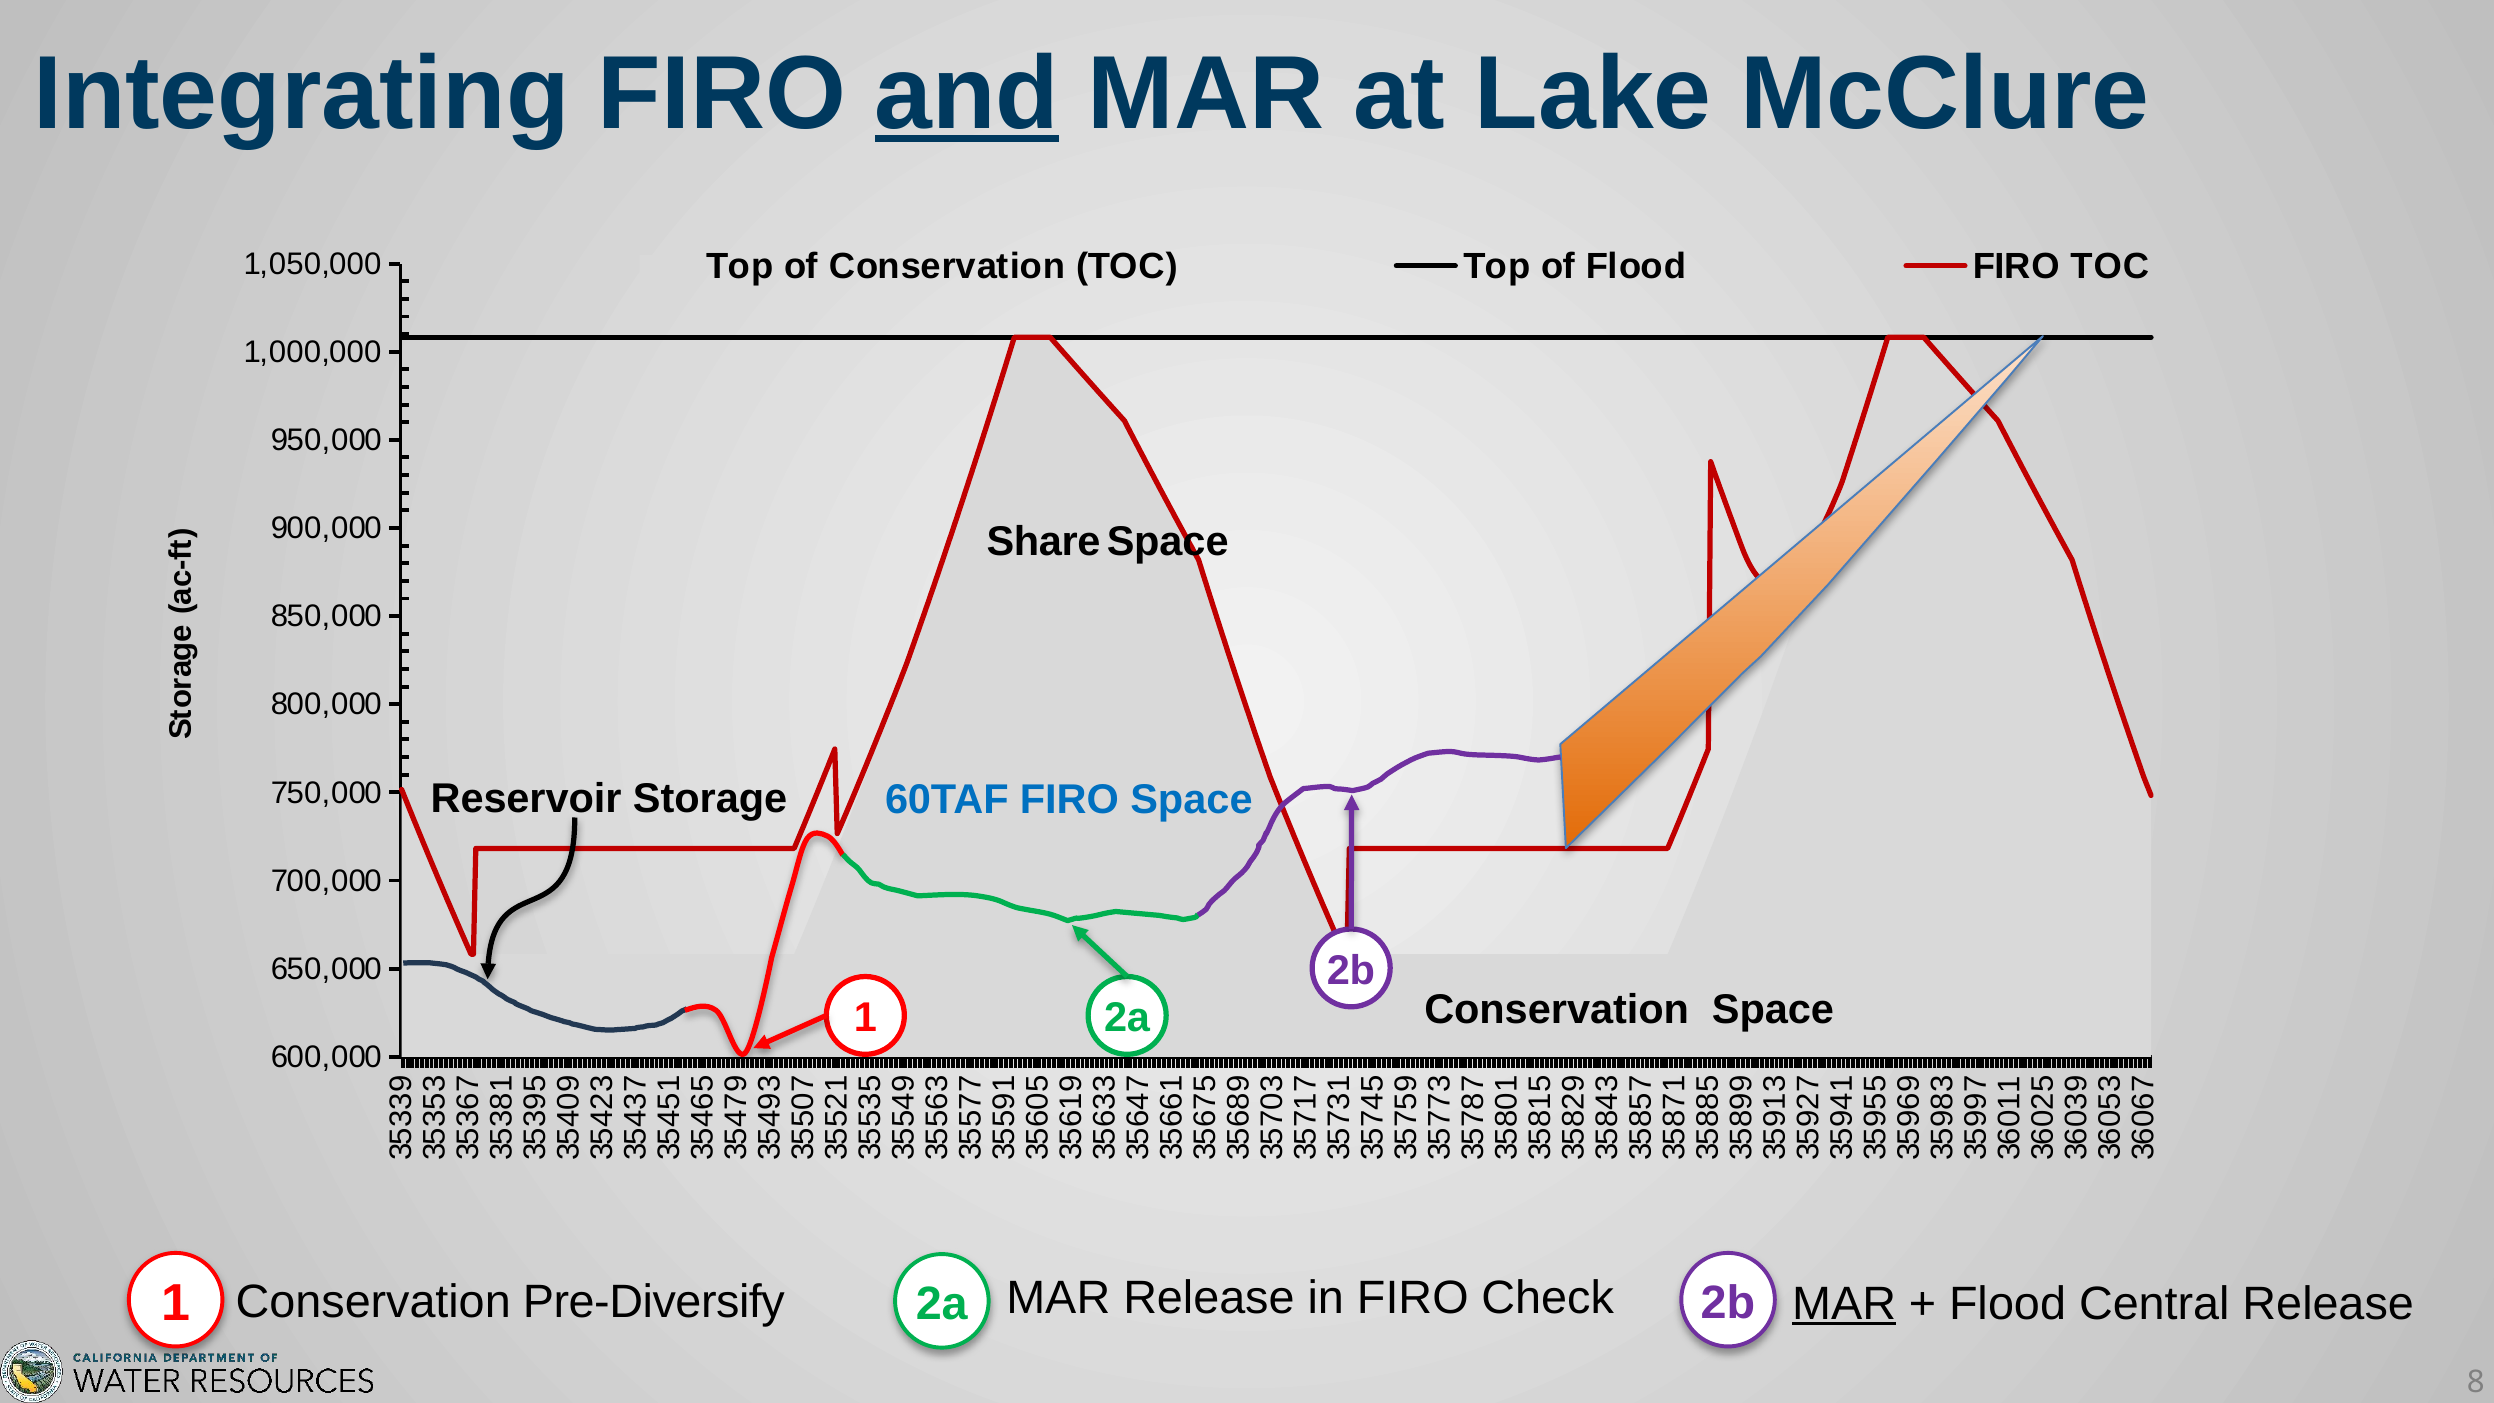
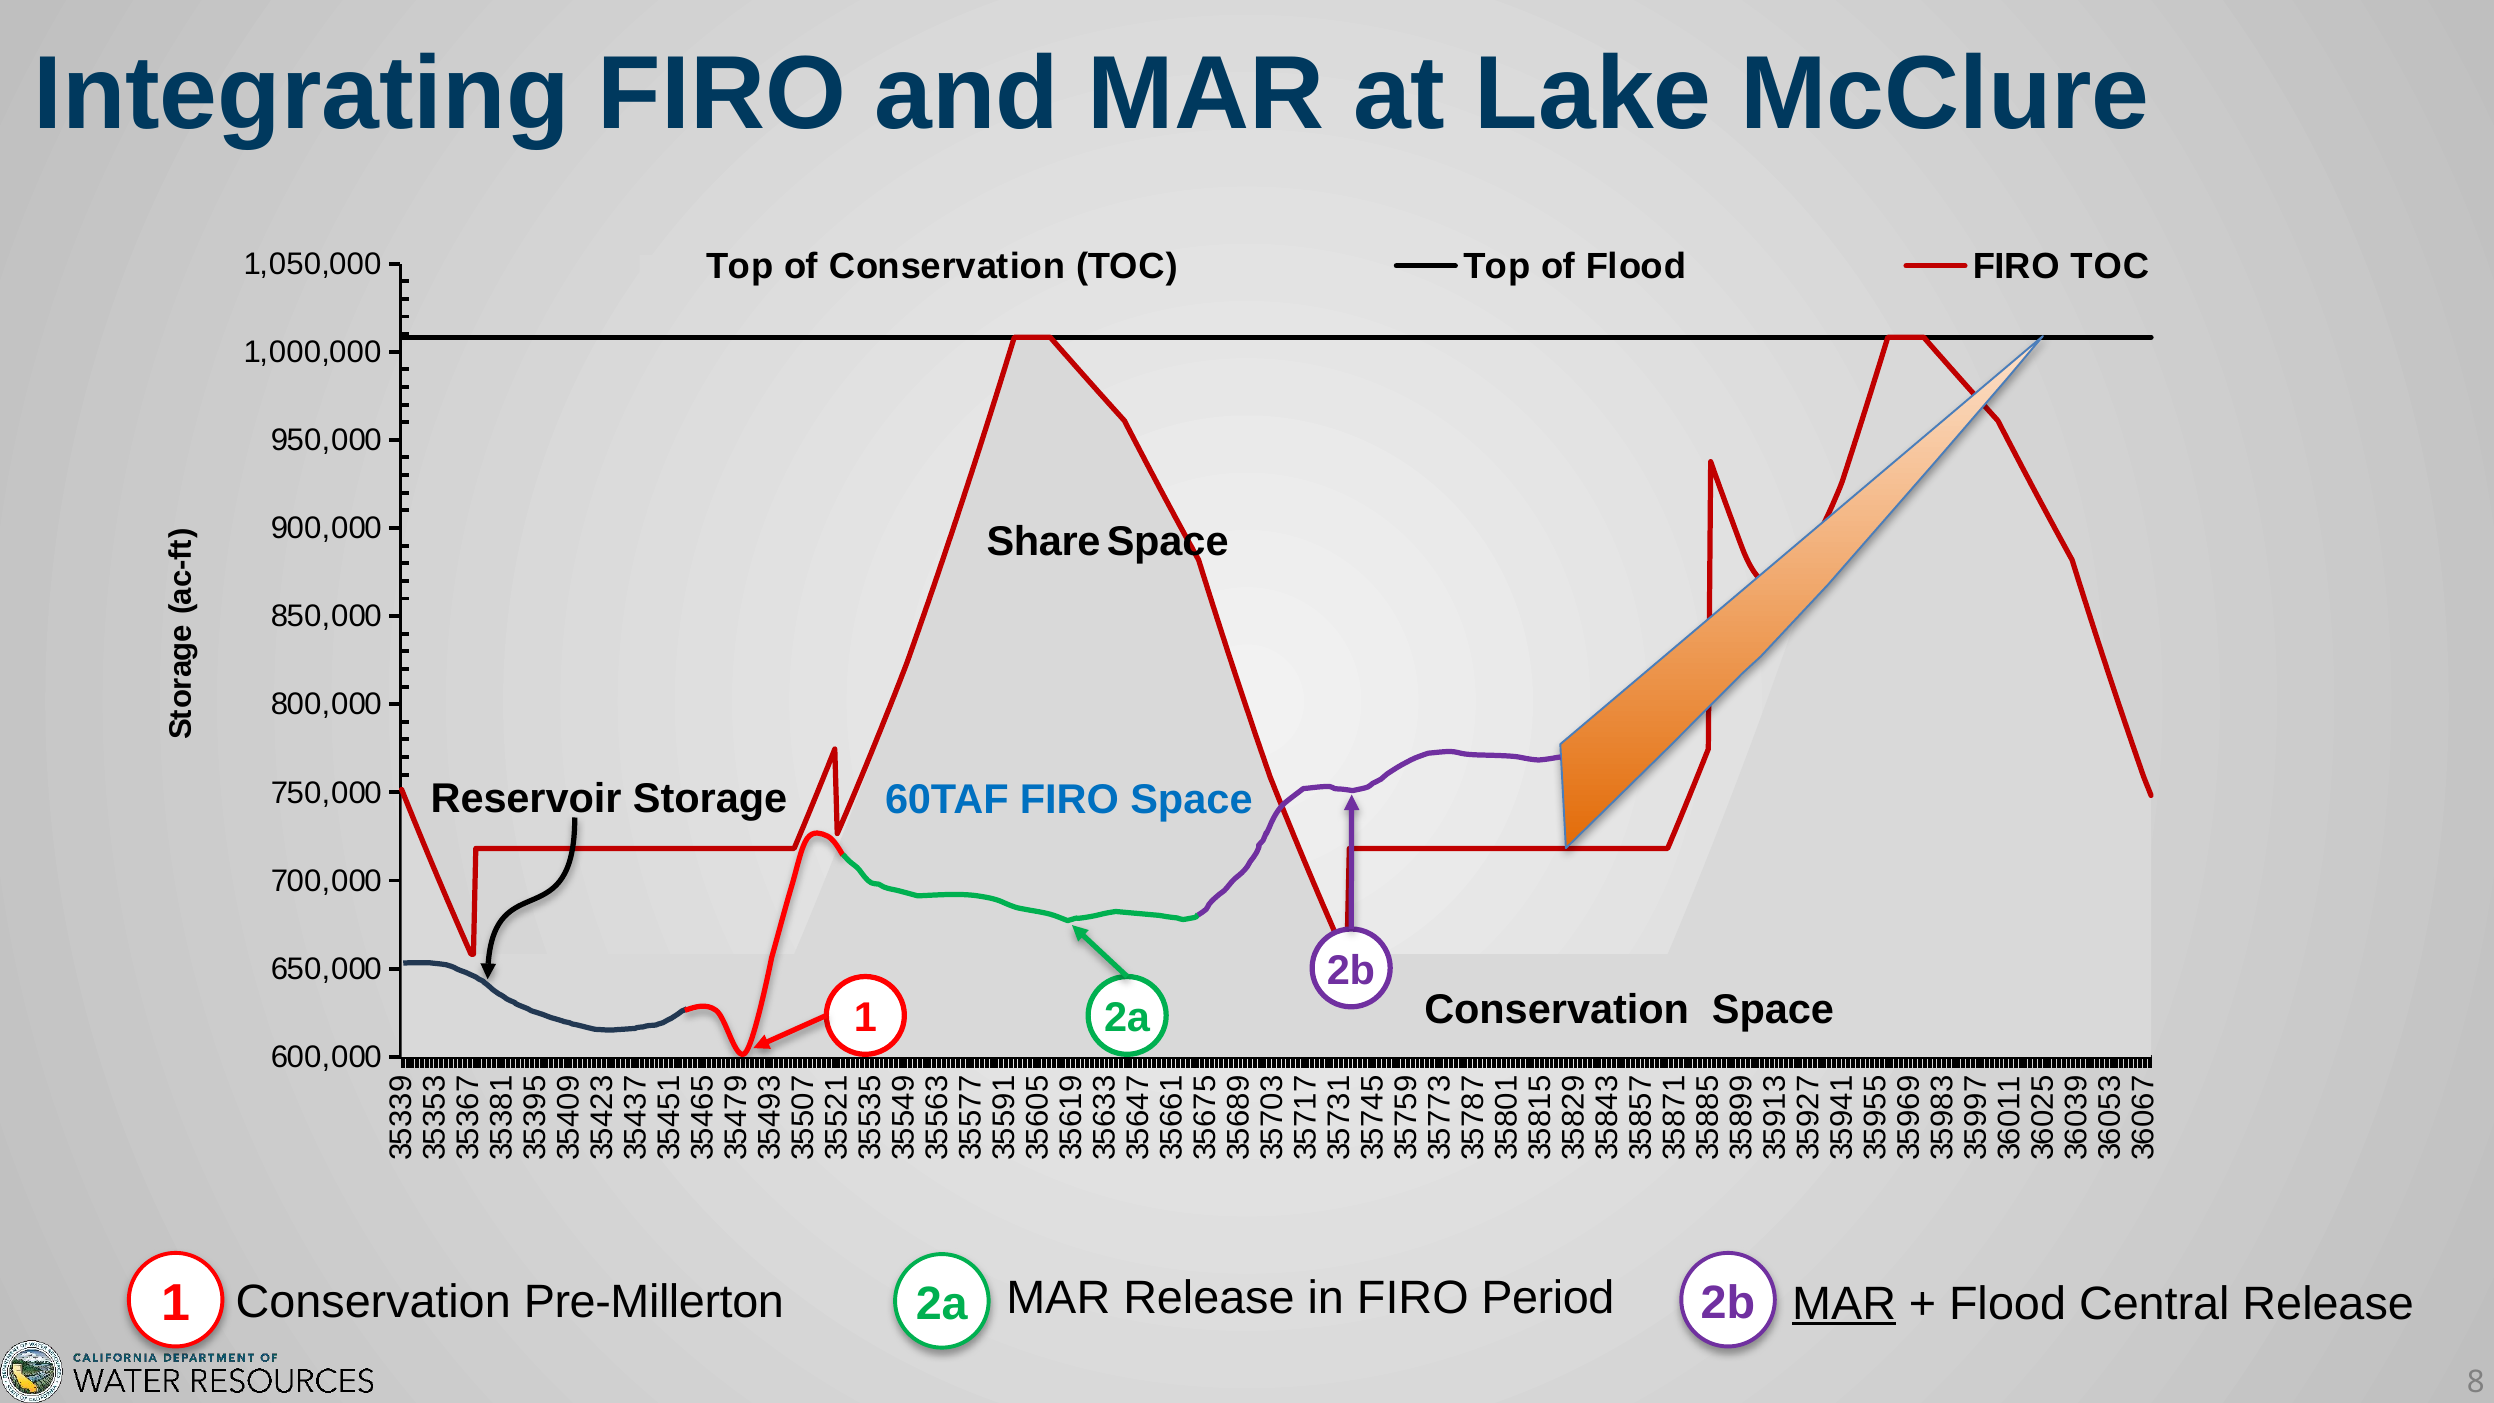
and underline: present -> none (967, 94)
Check: Check -> Period (1548, 1298)
Pre-Diversify: Pre-Diversify -> Pre-Millerton (654, 1302)
